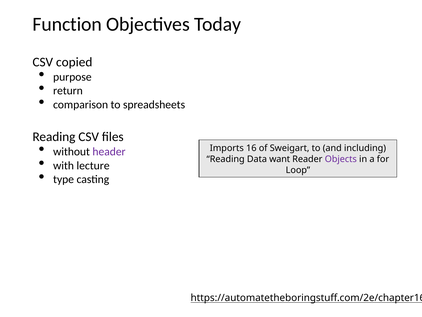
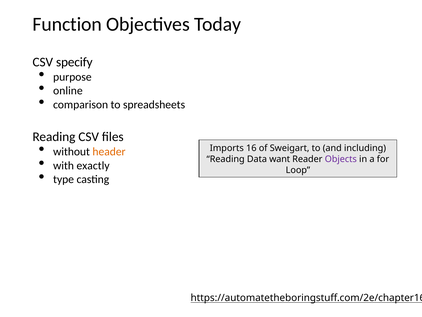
copied: copied -> specify (74, 62)
return: return -> online (68, 91)
header colour: purple -> orange (109, 151)
lecture: lecture -> exactly (93, 165)
